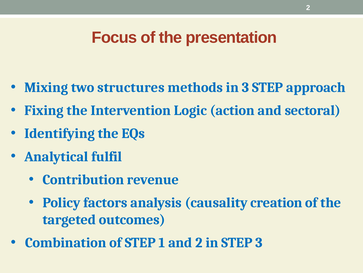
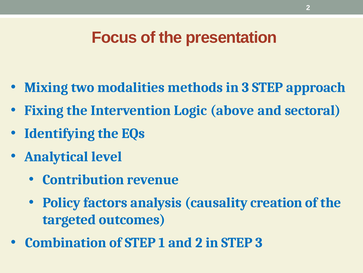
structures: structures -> modalities (131, 87)
action: action -> above (232, 110)
fulfil: fulfil -> level (107, 156)
